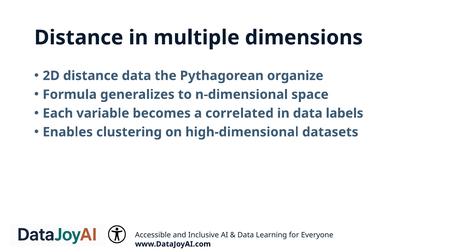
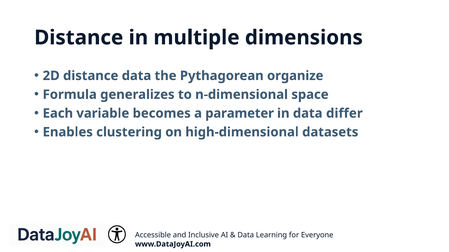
correlated: correlated -> parameter (240, 114)
labels: labels -> differ (344, 114)
